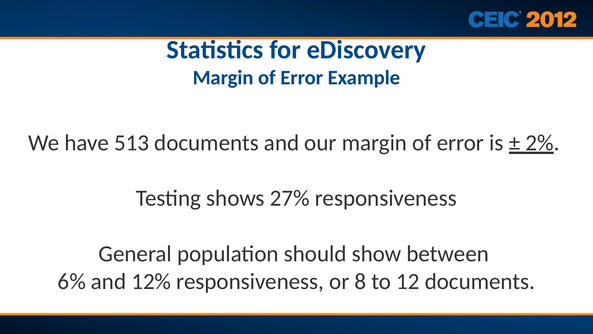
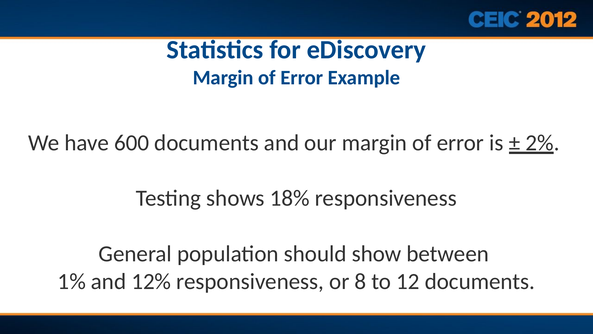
513: 513 -> 600 (132, 143)
27%: 27% -> 18% (290, 198)
6%: 6% -> 1% (72, 281)
